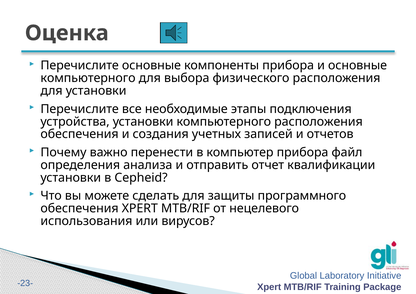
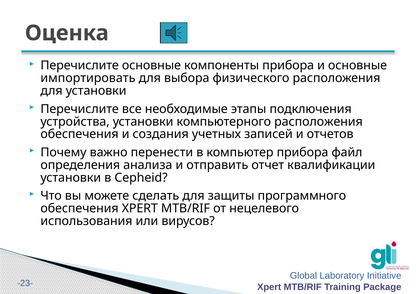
компьютерного: компьютерного -> импортировать (88, 78)
